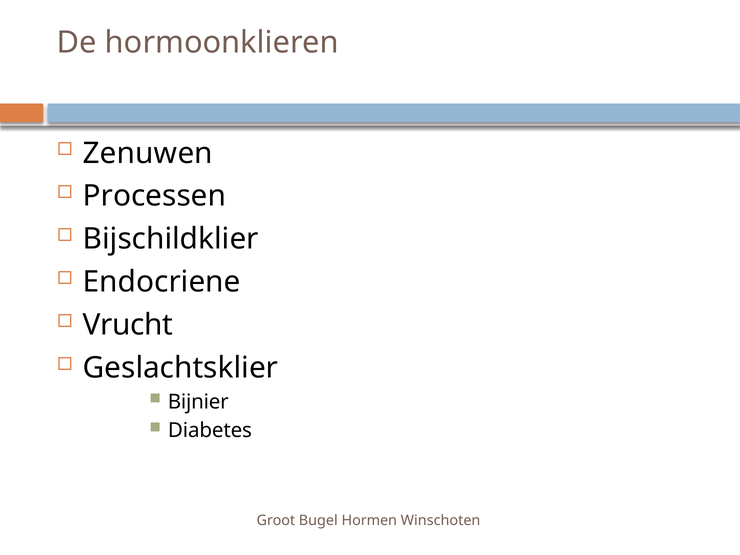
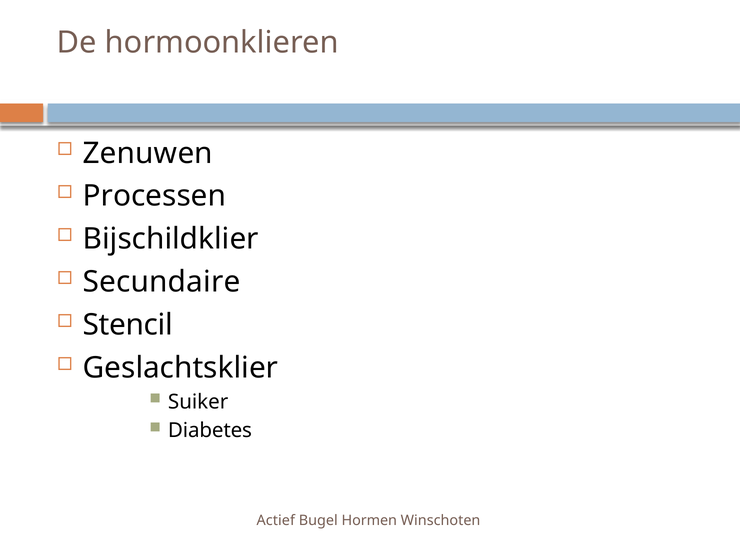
Endocriene: Endocriene -> Secundaire (162, 282)
Vrucht: Vrucht -> Stencil (128, 325)
Bijnier: Bijnier -> Suiker (198, 402)
Groot: Groot -> Actief (276, 520)
